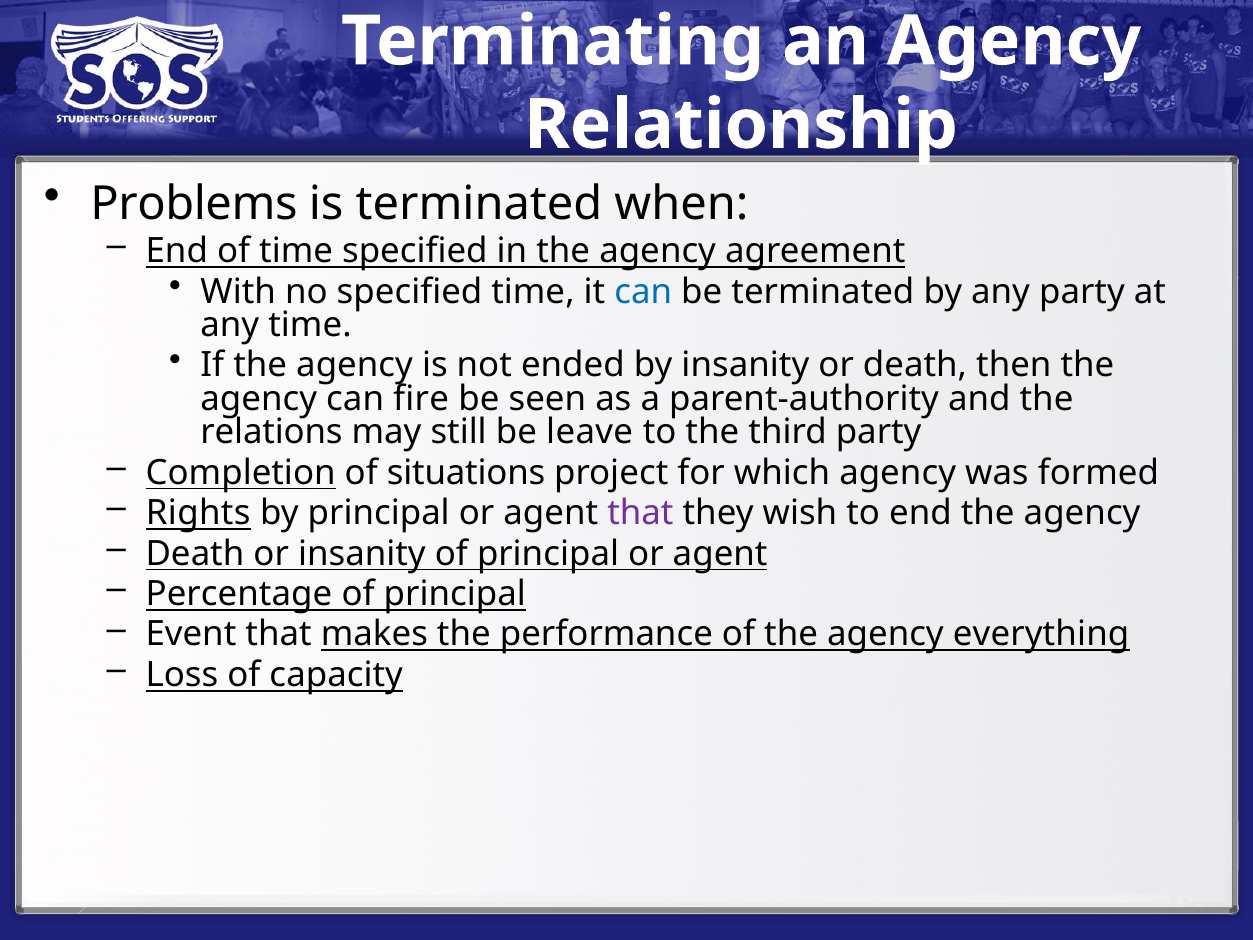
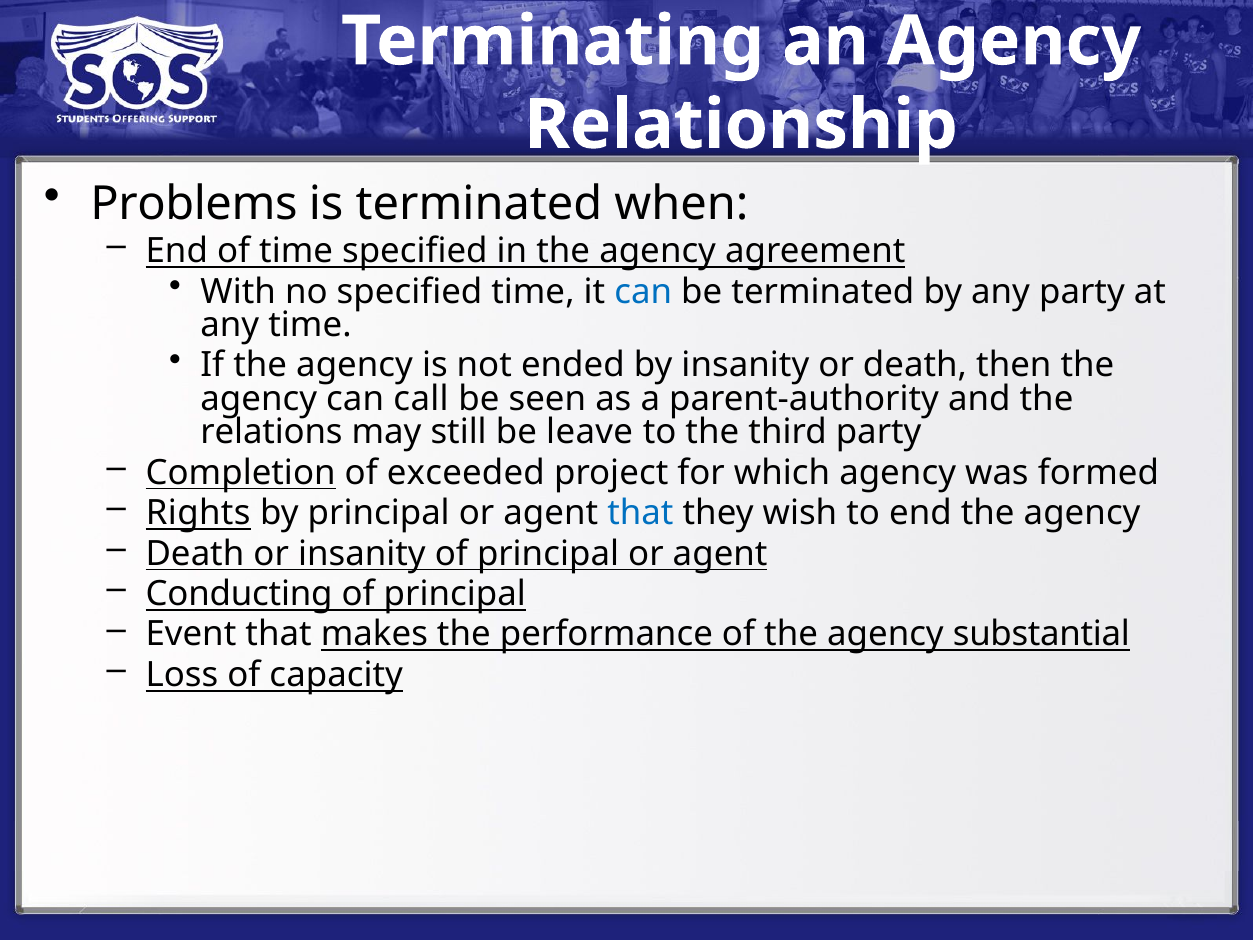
fire: fire -> call (421, 399)
situations: situations -> exceeded (466, 473)
that colour: purple -> blue (640, 513)
Percentage: Percentage -> Conducting (239, 594)
everything: everything -> substantial (1041, 634)
